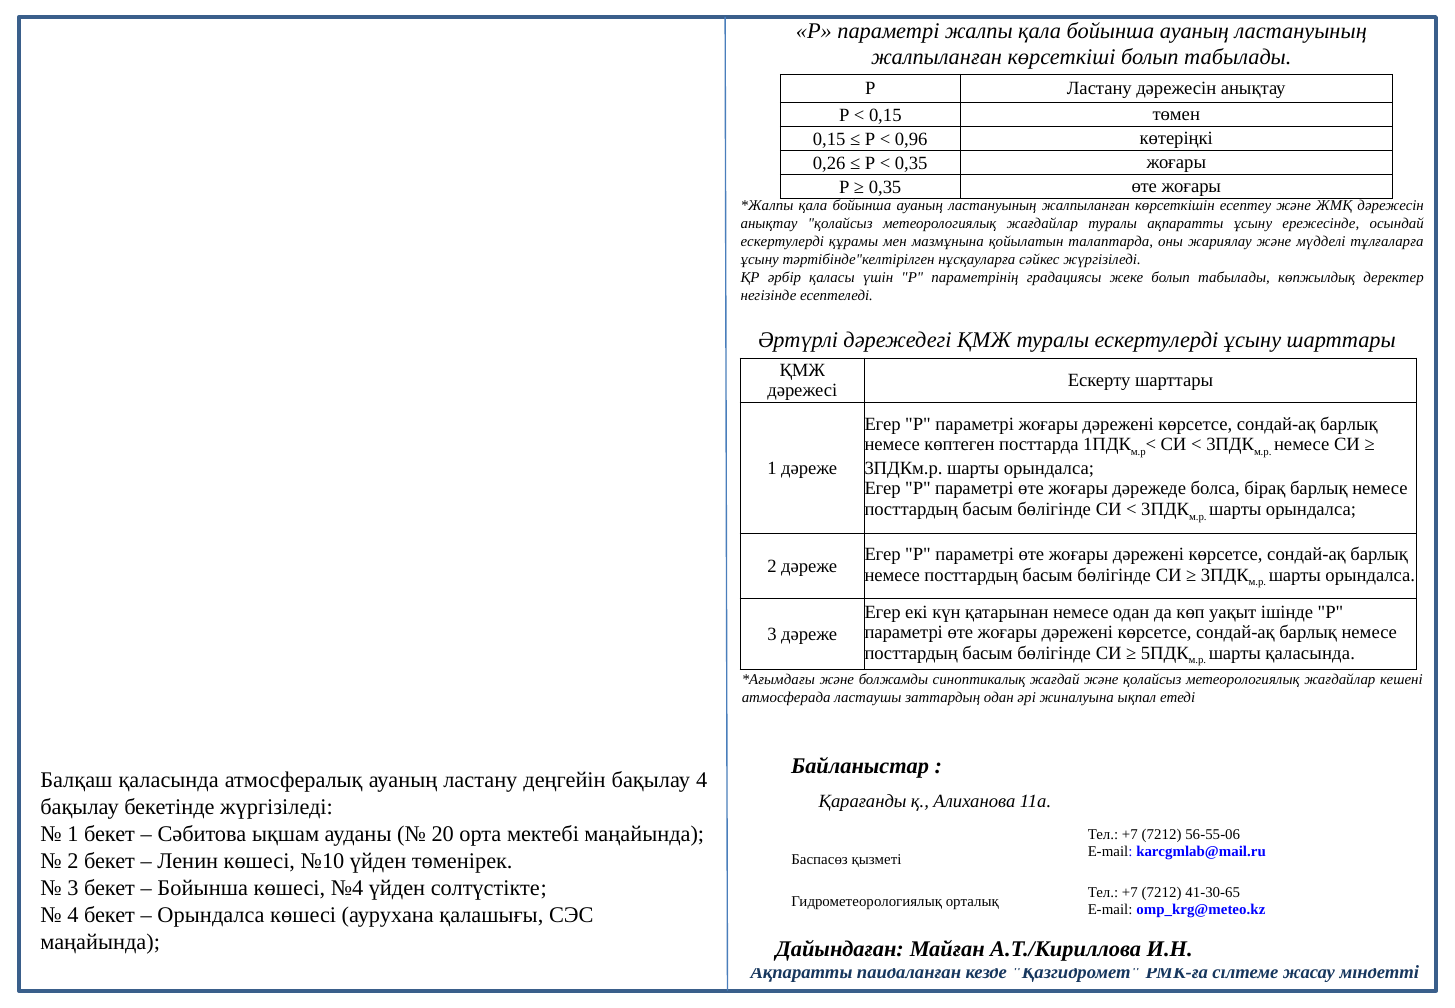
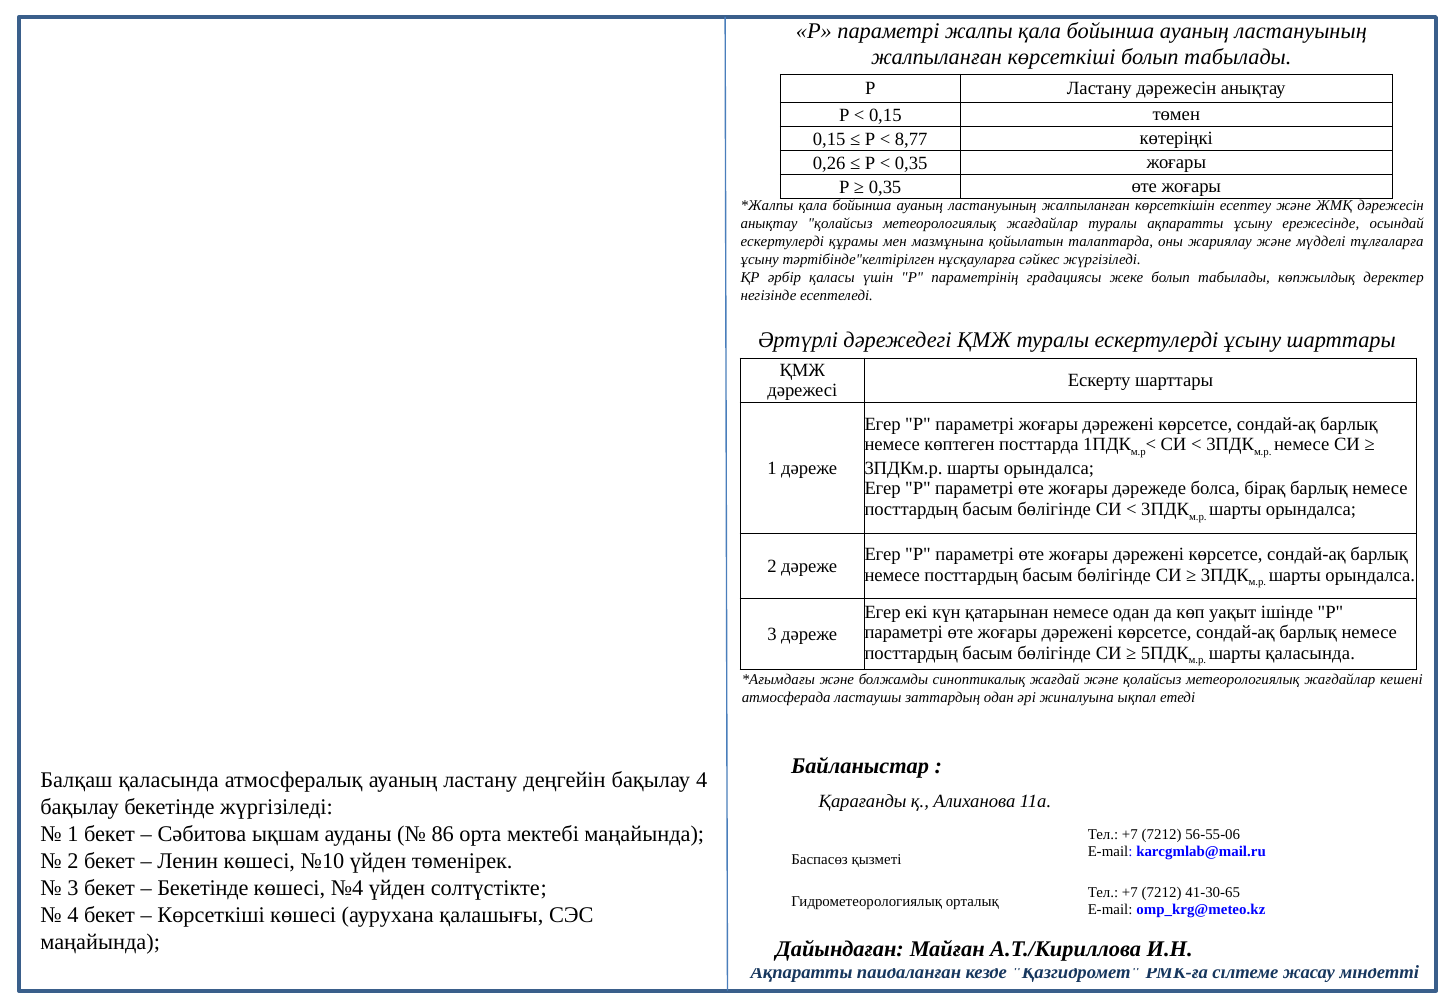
0,96: 0,96 -> 8,77 (911, 139)
20: 20 -> 86 (443, 834)
Бойынша: Бойынша -> Бекетінде (203, 887)
Орындалса: Орындалса -> Көрсеткіші (211, 914)
